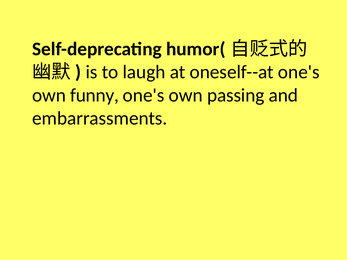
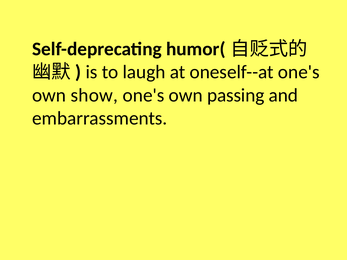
funny: funny -> show (94, 95)
